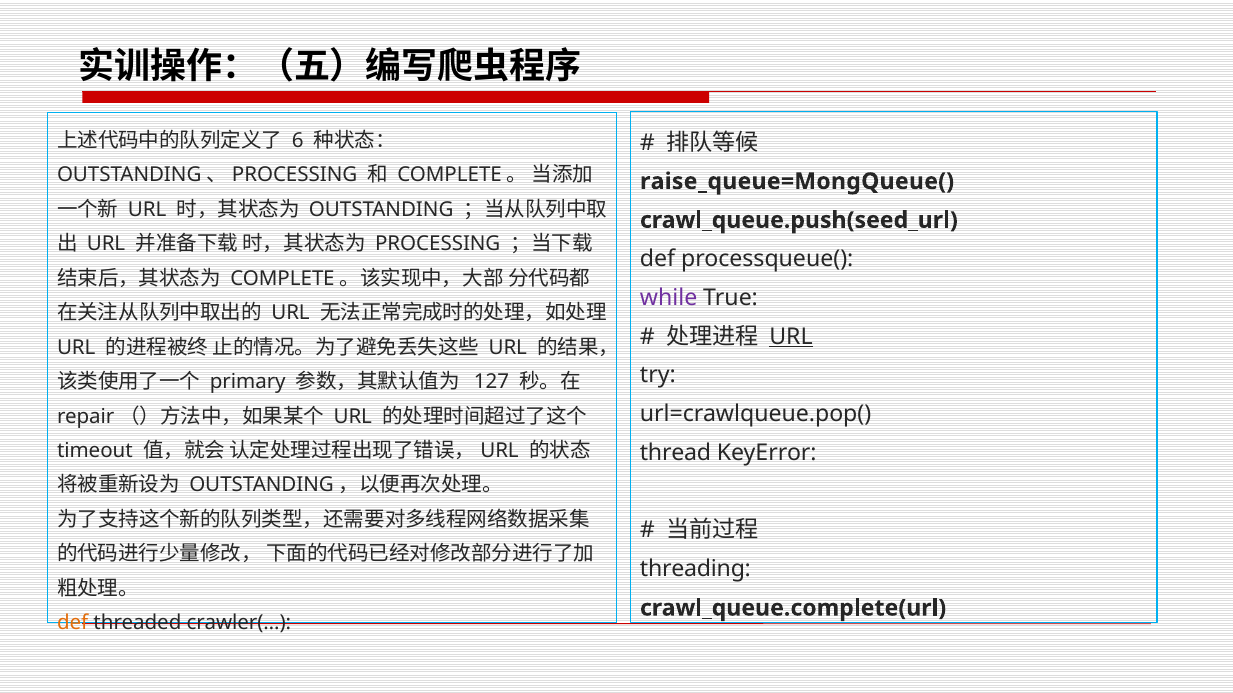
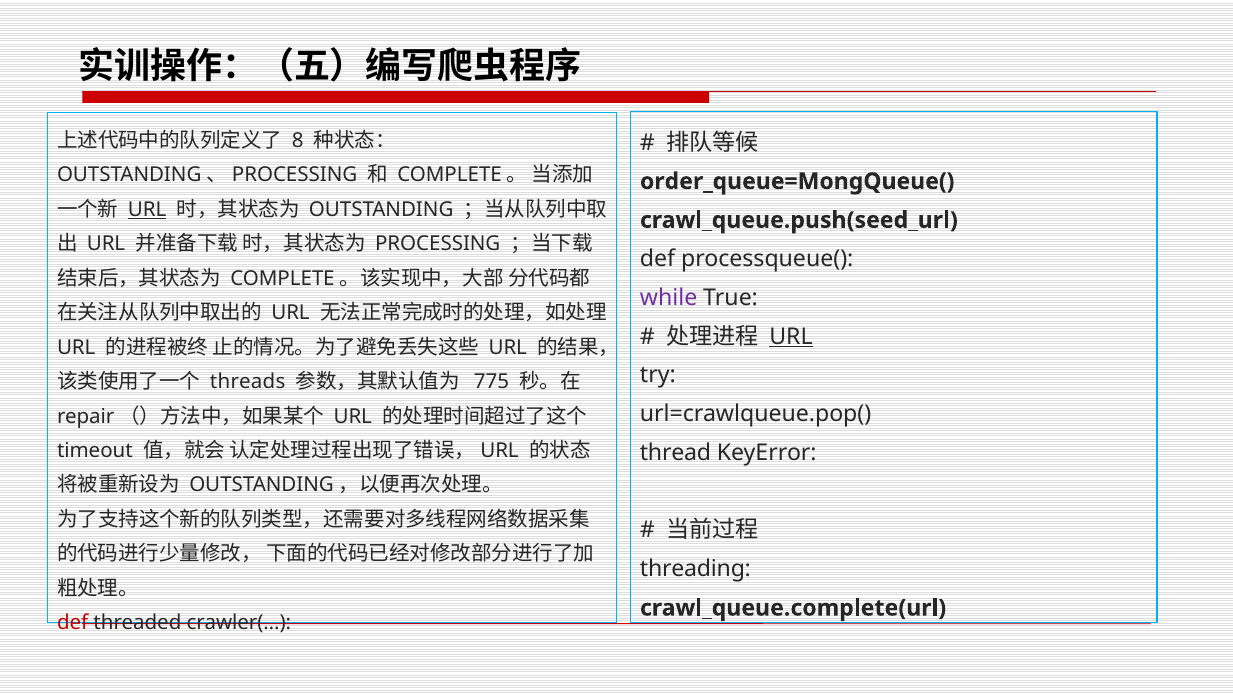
6: 6 -> 8 (298, 141)
raise_queue=MongQueue(: raise_queue=MongQueue( -> order_queue=MongQueue( (797, 182)
URL underline: none -> present (147, 210)
primary: primary -> threads (248, 382)
127: 127 -> 775 (491, 382)
def colour: orange -> red (73, 623)
